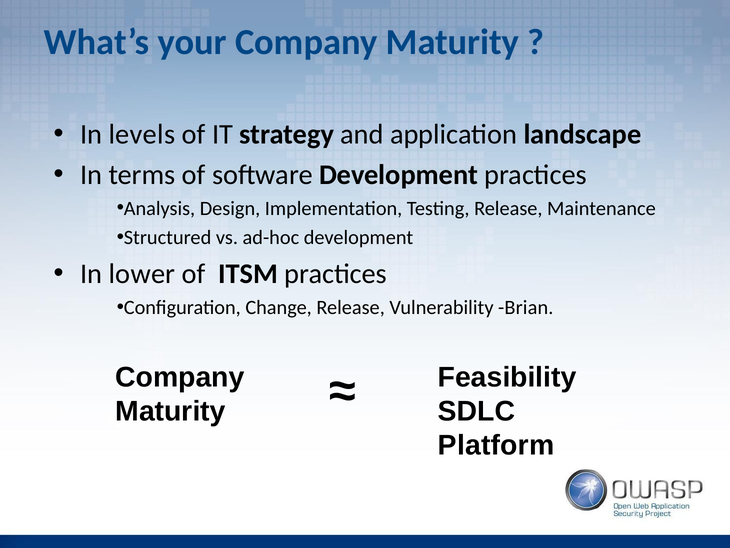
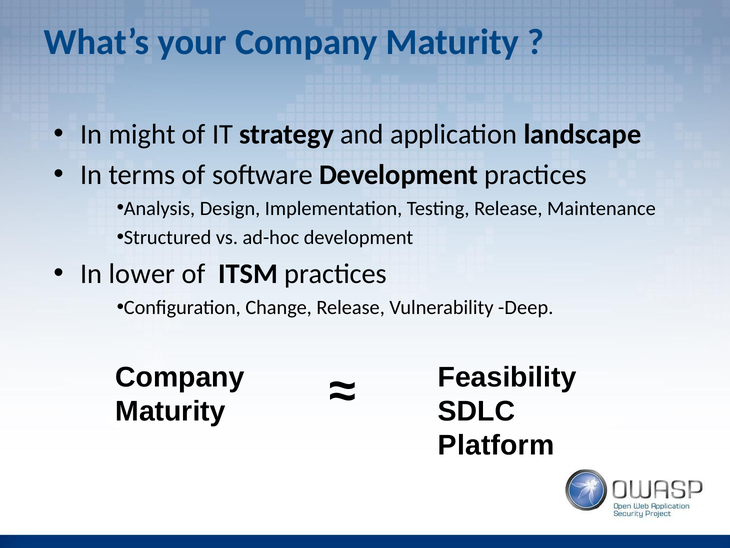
levels: levels -> might (142, 134)
Brian: Brian -> Deep (526, 307)
